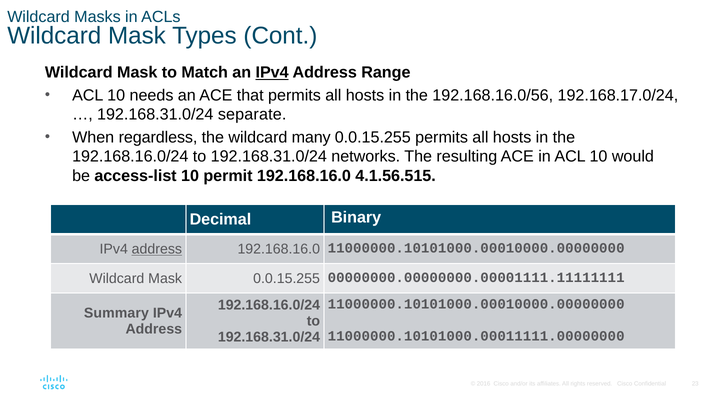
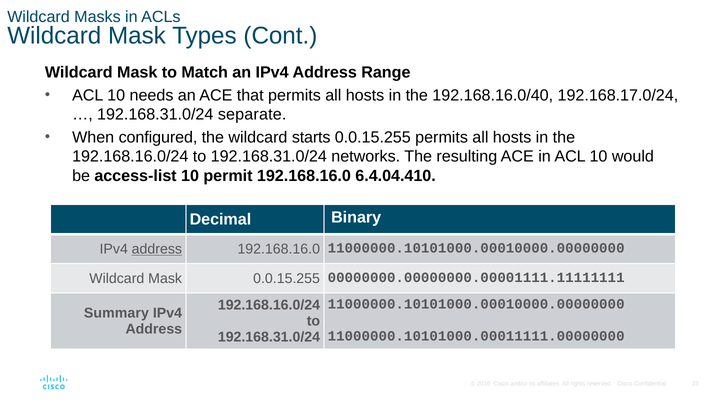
IPv4 underline: present -> none (272, 73)
192.168.16.0/56: 192.168.16.0/56 -> 192.168.16.0/40 (493, 95)
regardless: regardless -> configured (158, 137)
many: many -> starts (311, 137)
4.1.56.515: 4.1.56.515 -> 6.4.04.410 (396, 176)
